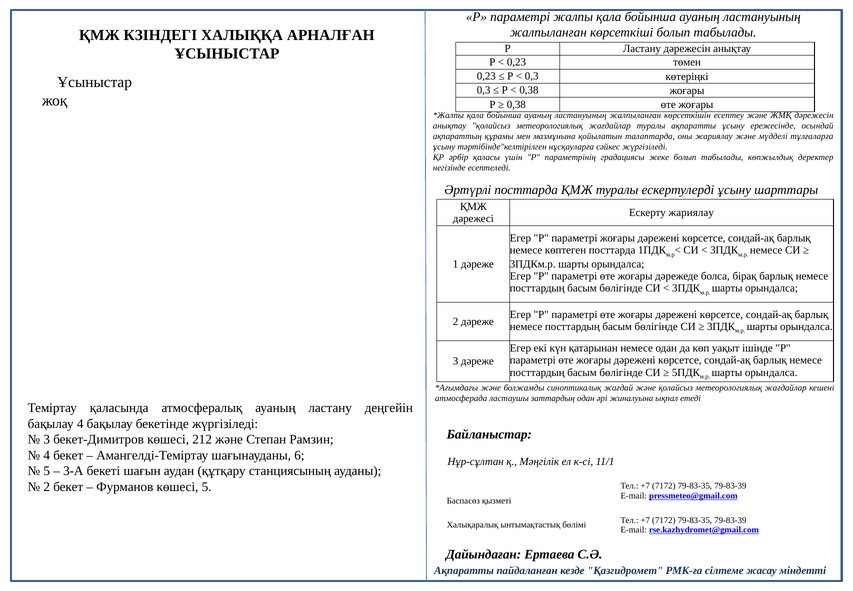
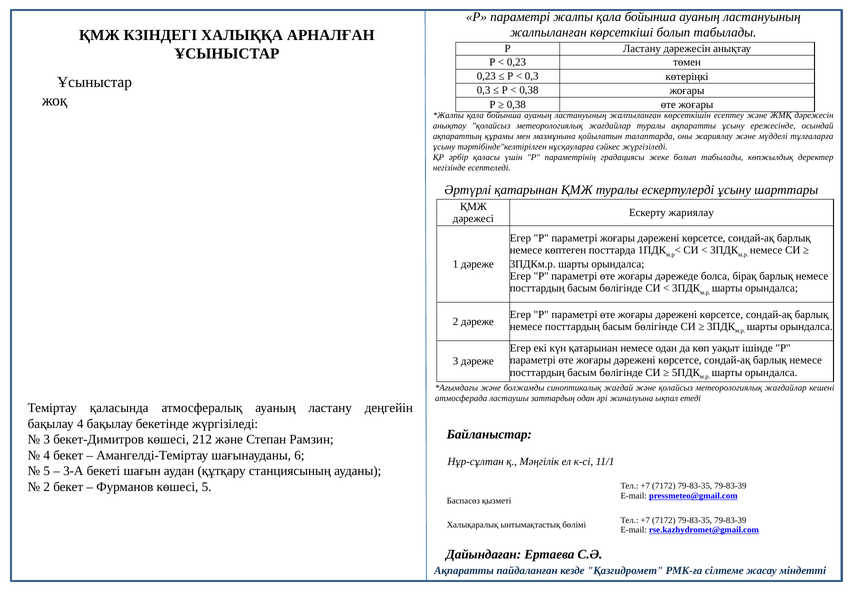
Әртүрлі посттарда: посттарда -> қатарынан (526, 190)
